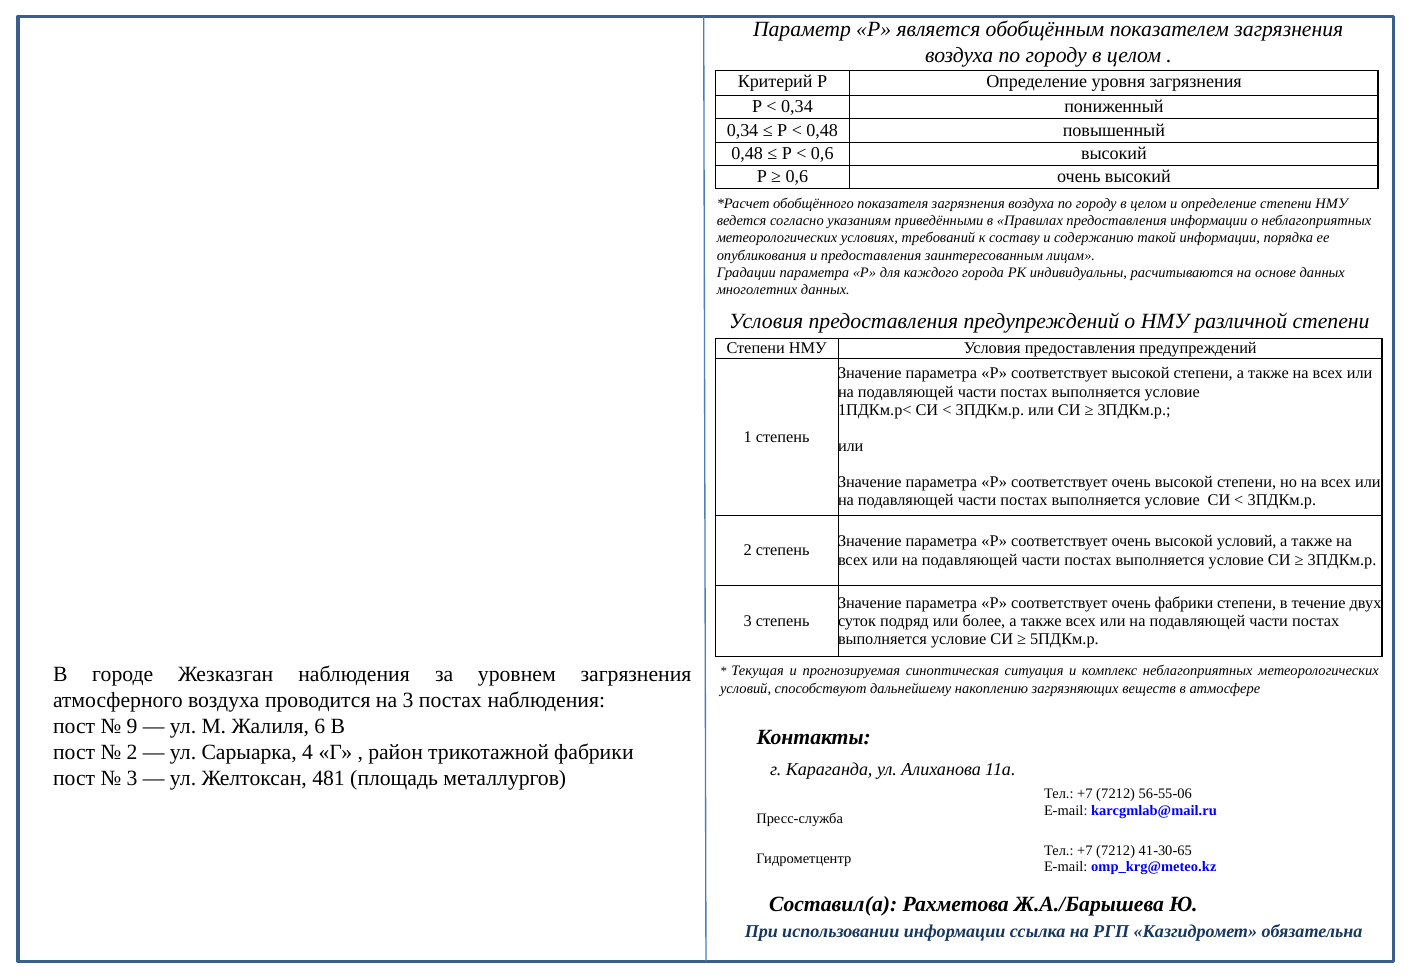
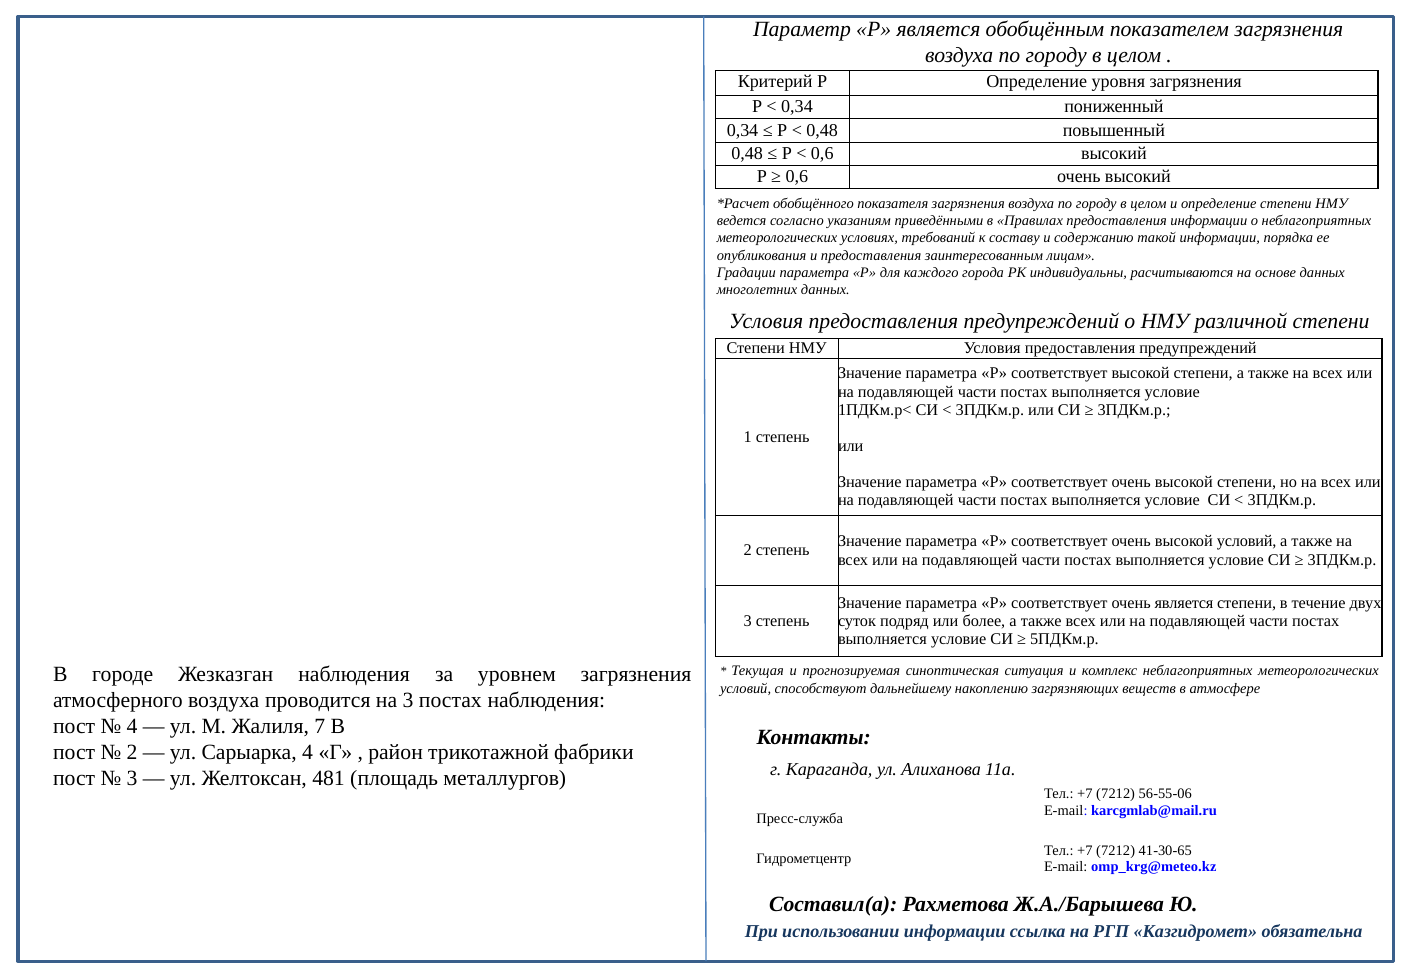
очень фабрики: фабрики -> является (1184, 603)
9: 9 -> 4 (132, 726)
6: 6 -> 7 (320, 726)
